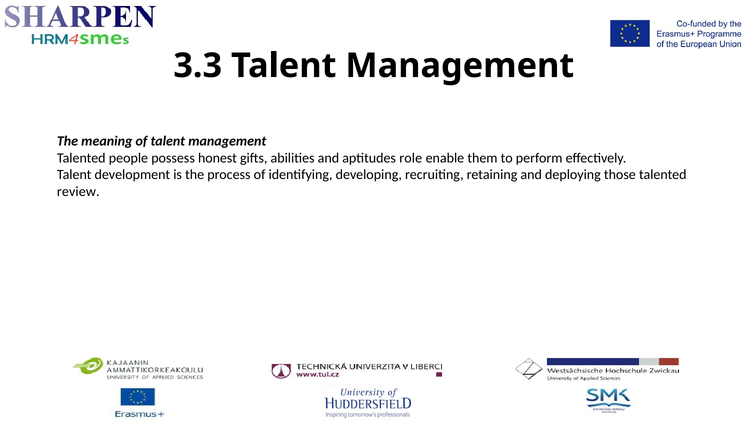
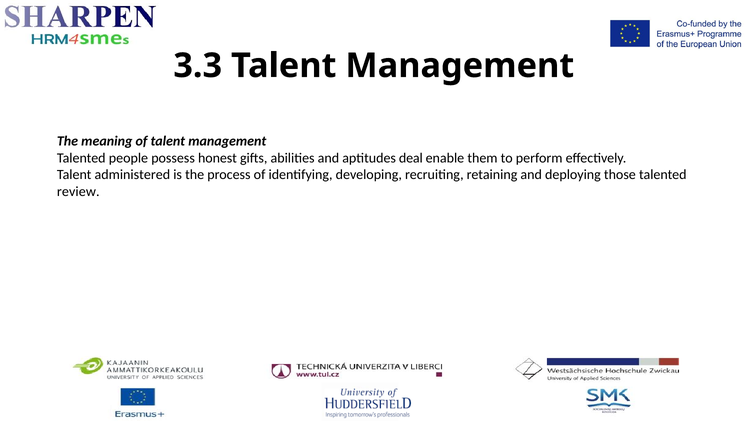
role: role -> deal (411, 158)
development: development -> administered (132, 175)
